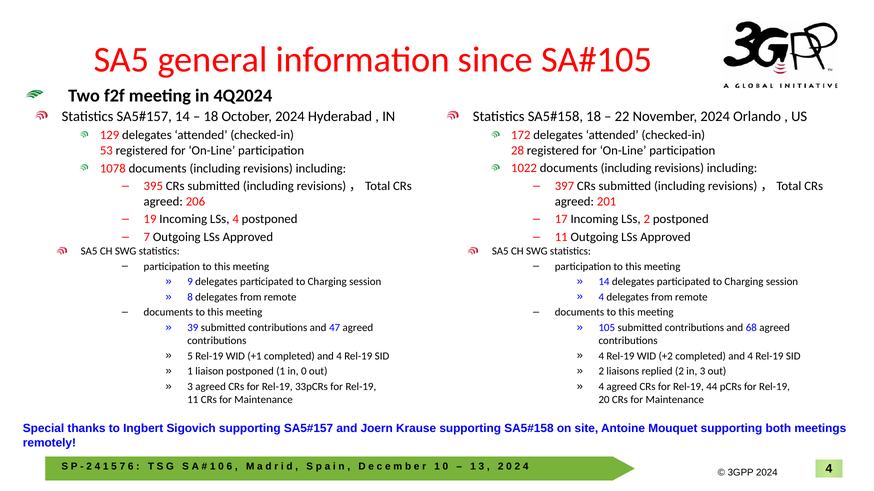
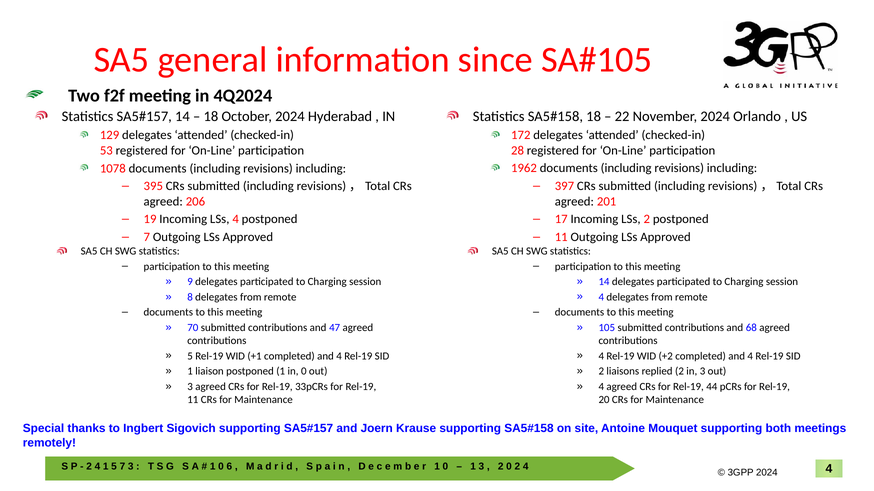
1022: 1022 -> 1962 (524, 168)
39: 39 -> 70 (193, 328)
7 6: 6 -> 3 (131, 467)
